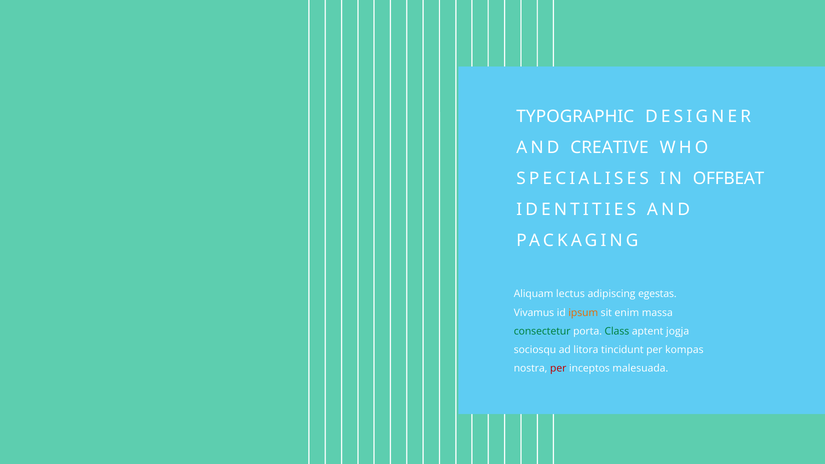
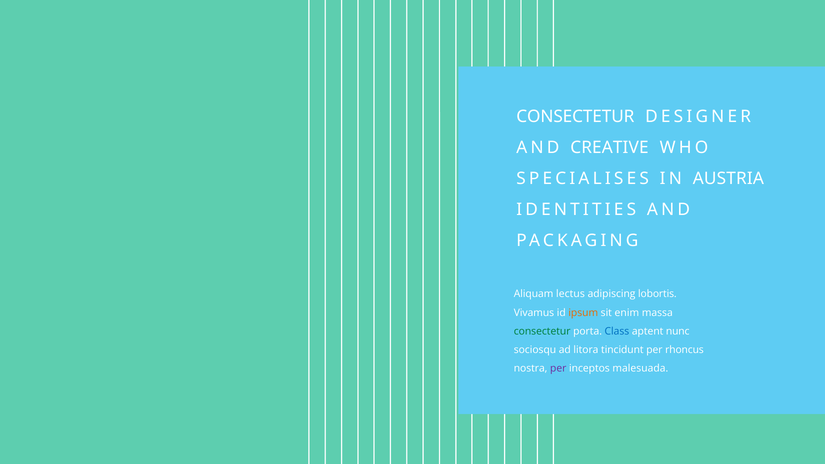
TYPOGRAPHIC: TYPOGRAPHIC -> CONSECTETUR (575, 117)
OFFBEAT: OFFBEAT -> AUSTRIA (728, 179)
egestas: egestas -> lobortis (657, 294)
Class colour: green -> blue (617, 331)
jogja: jogja -> nunc (678, 331)
kompas: kompas -> rhoncus (684, 350)
per colour: red -> purple (558, 368)
